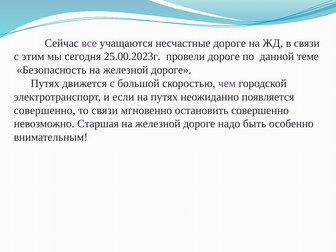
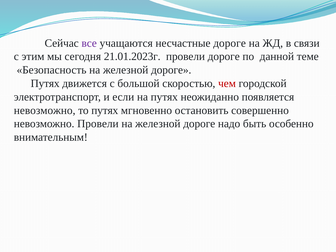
25.00.2023г: 25.00.2023г -> 21.01.2023г (132, 57)
чем colour: purple -> red (227, 83)
совершенно: совершенно -> невозможно (45, 110)
то связи: связи -> путях (105, 110)
невозможно Старшая: Старшая -> Провели (98, 124)
